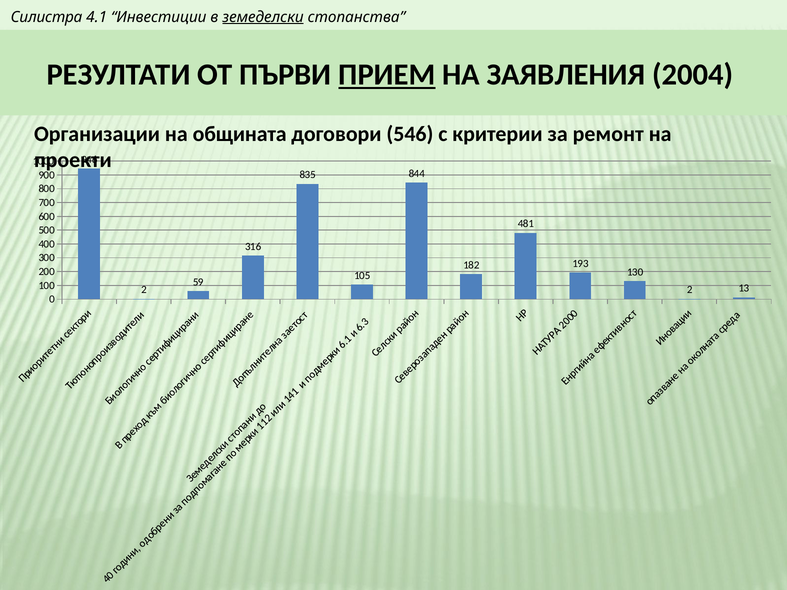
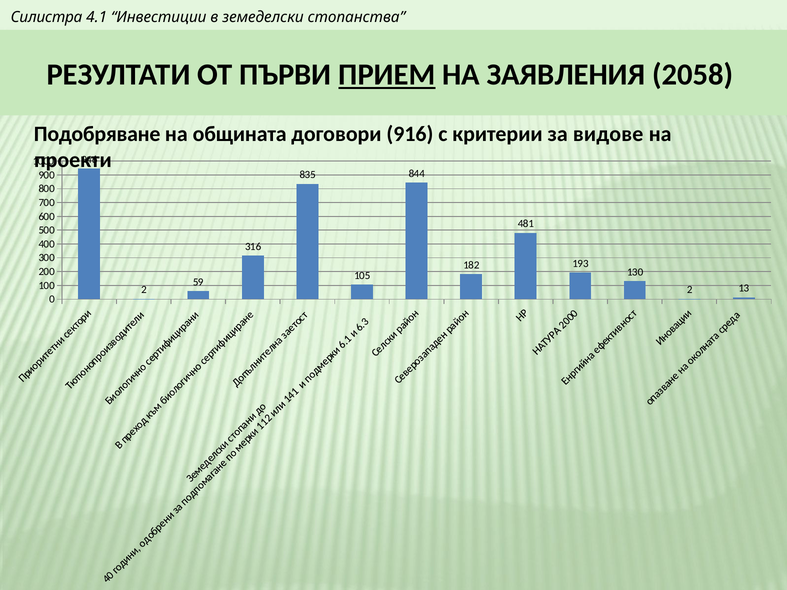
земеделски underline: present -> none (263, 17)
2004: 2004 -> 2058 (693, 75)
Организации: Организации -> Подобряване (97, 134)
546: 546 -> 916 (410, 134)
ремонт: ремонт -> видове (608, 134)
